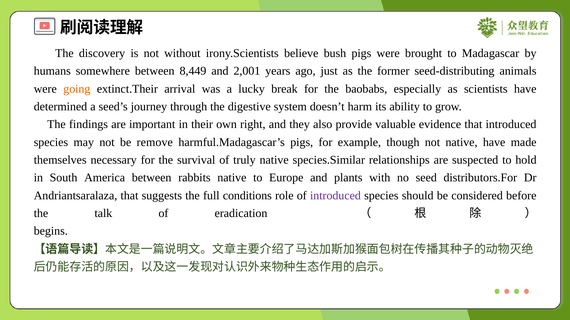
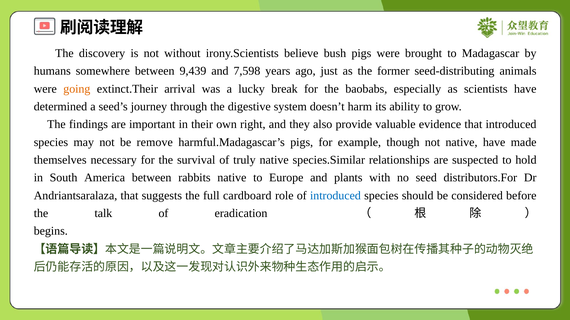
8,449: 8,449 -> 9,439 (193, 71)
2,001: 2,001 -> 7,598 (247, 71)
conditions: conditions -> cardboard (247, 196)
introduced colour: purple -> blue (335, 196)
